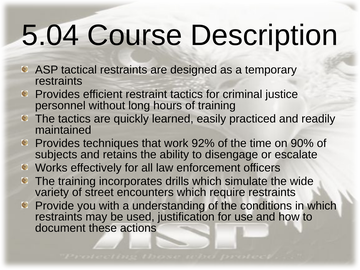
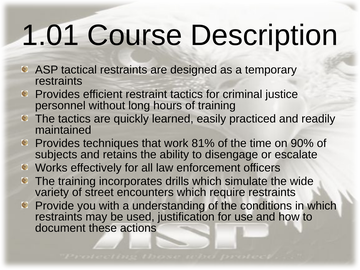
5.04: 5.04 -> 1.01 (50, 35)
92%: 92% -> 81% (203, 143)
